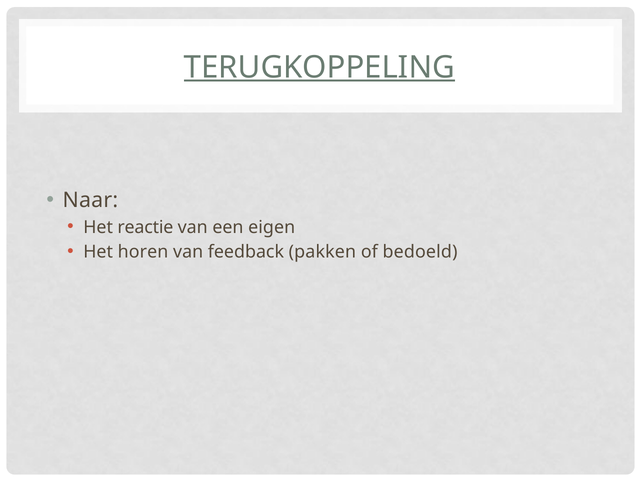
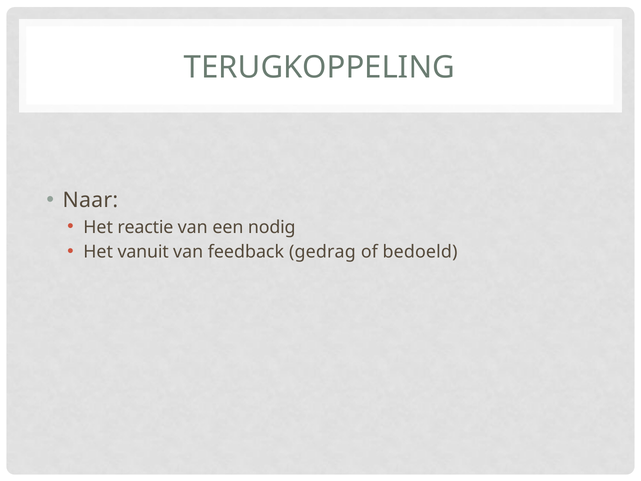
TERUGKOPPELING underline: present -> none (319, 67)
eigen: eigen -> nodig (272, 227)
horen: horen -> vanuit (143, 252)
pakken: pakken -> gedrag (322, 252)
